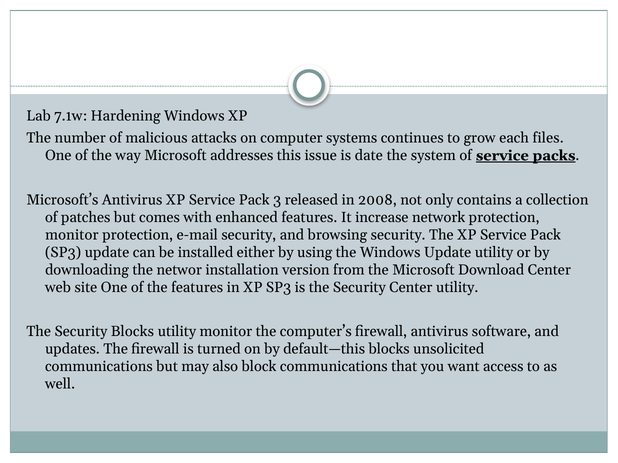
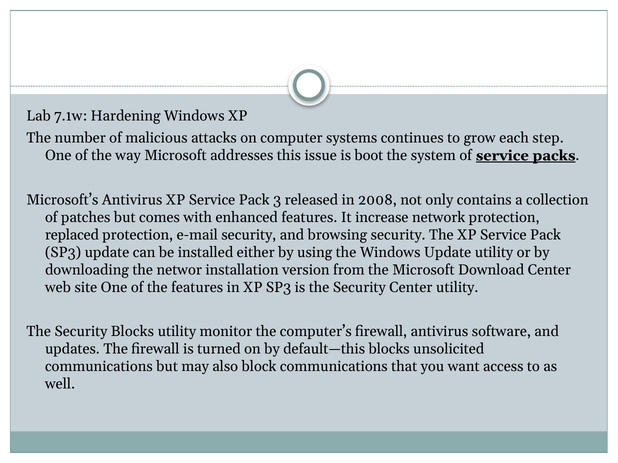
files: files -> step (548, 138)
date: date -> boot (369, 156)
monitor: monitor -> replaced (72, 235)
